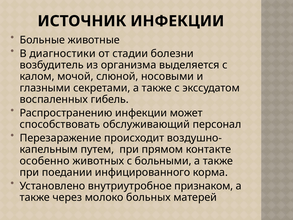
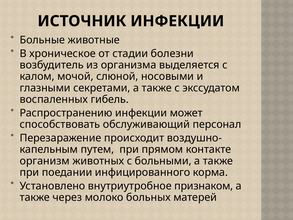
диагностики: диагностики -> хроническое (63, 54)
особенно: особенно -> организм (45, 161)
